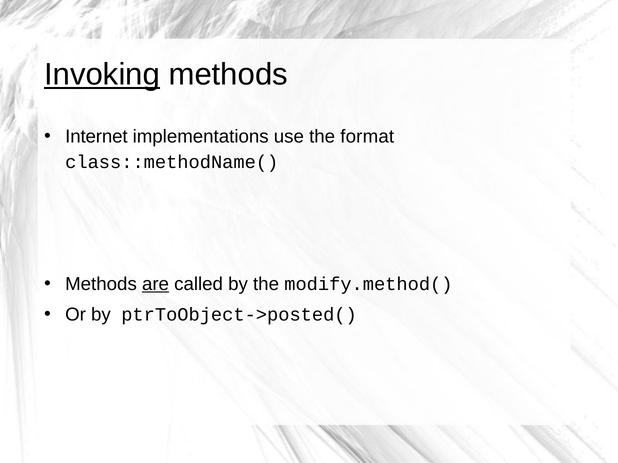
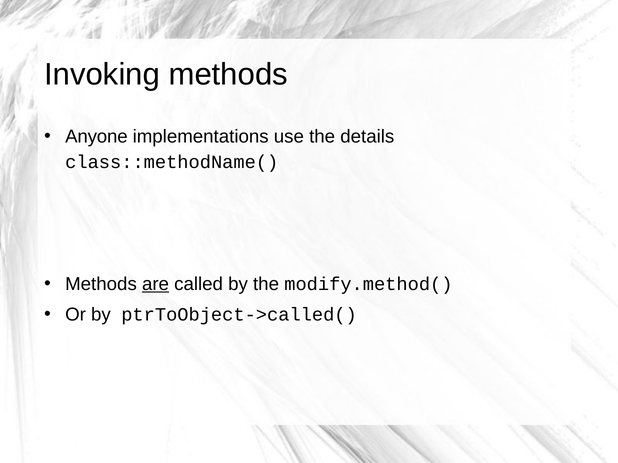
Invoking underline: present -> none (102, 75)
Internet: Internet -> Anyone (96, 137)
format: format -> details (367, 137)
ptrToObject->posted(: ptrToObject->posted( -> ptrToObject->called( (239, 315)
